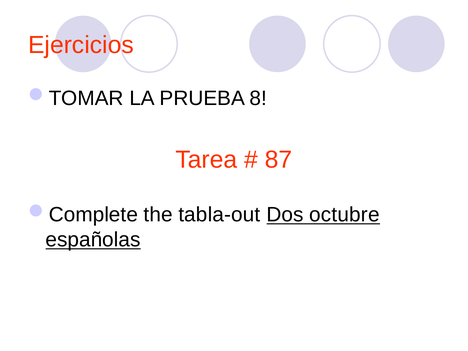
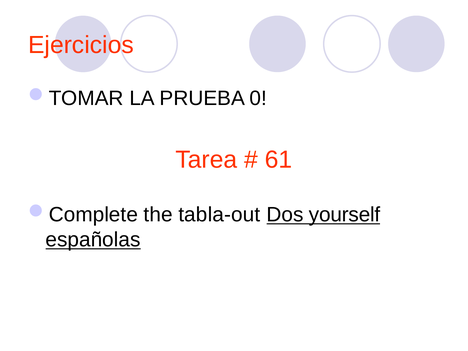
8: 8 -> 0 (258, 98)
87: 87 -> 61 (279, 160)
octubre: octubre -> yourself (345, 215)
